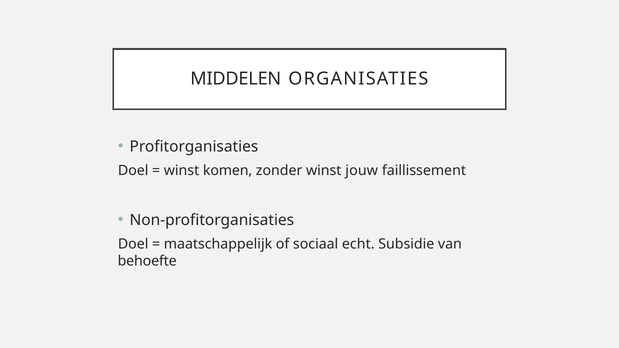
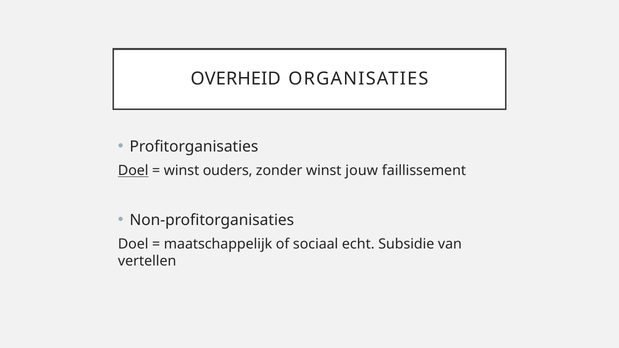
MIDDELEN: MIDDELEN -> OVERHEID (236, 79)
Doel underline: none -> present (133, 171)
komen: komen -> ouders (228, 171)
behoefte: behoefte -> vertellen (147, 261)
